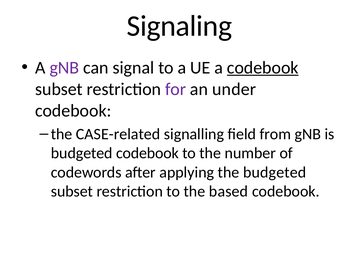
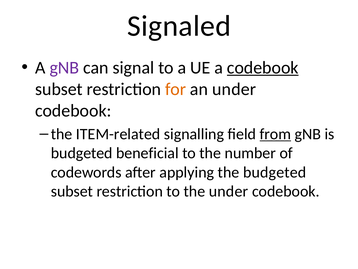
Signaling: Signaling -> Signaled (179, 26)
for colour: purple -> orange (176, 89)
CASE-related: CASE-related -> ITEM-related (118, 134)
from underline: none -> present (275, 134)
budgeted codebook: codebook -> beneficial (147, 153)
the based: based -> under (229, 191)
